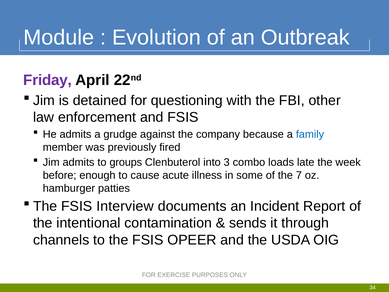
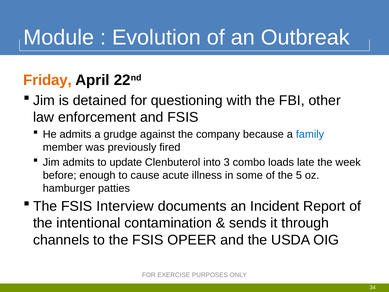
Friday colour: purple -> orange (48, 80)
groups: groups -> update (126, 162)
7: 7 -> 5 (299, 175)
